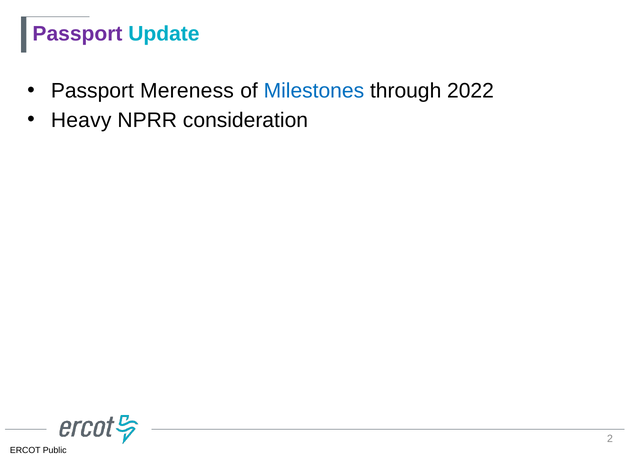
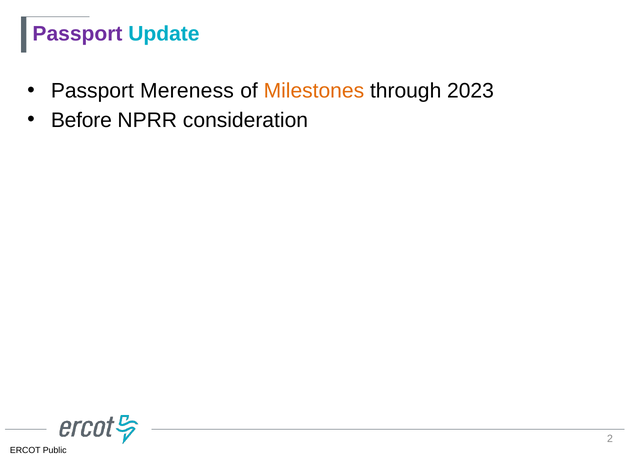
Milestones colour: blue -> orange (314, 91)
2022: 2022 -> 2023 (470, 91)
Heavy: Heavy -> Before (81, 120)
